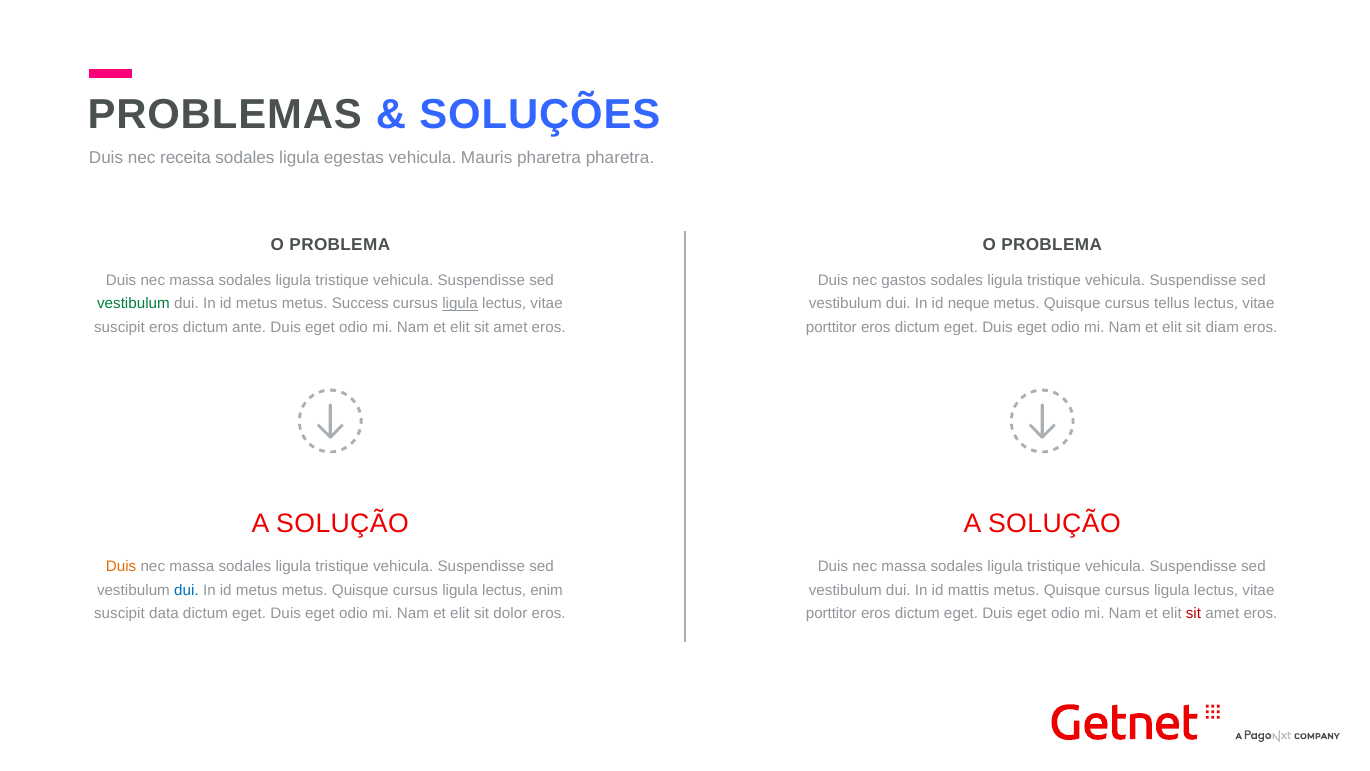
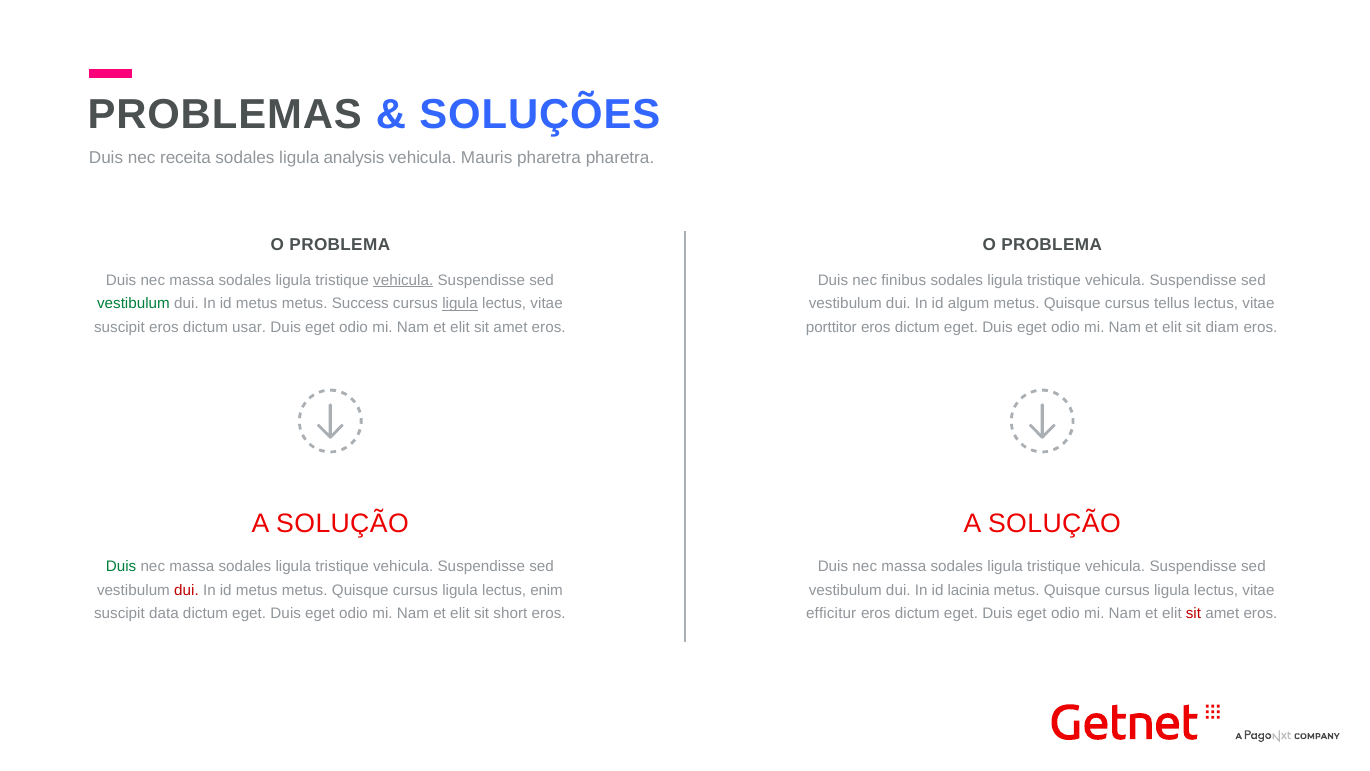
egestas: egestas -> analysis (354, 157)
vehicula underline: none -> present (403, 280)
gastos: gastos -> finibus (904, 280)
neque: neque -> algum (969, 304)
ante: ante -> usar (249, 327)
Duis colour: orange -> green (121, 566)
dui colour: blue -> red (186, 590)
mattis: mattis -> lacinia (969, 590)
dolor: dolor -> short (510, 614)
porttitor: porttitor -> efficitur (831, 614)
